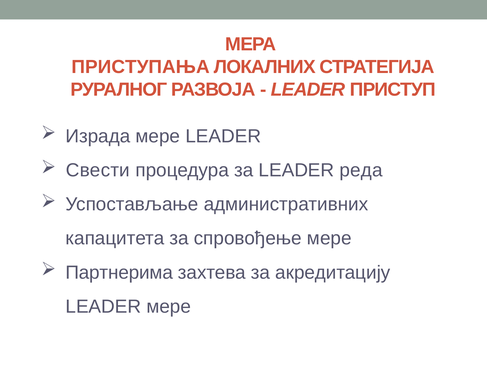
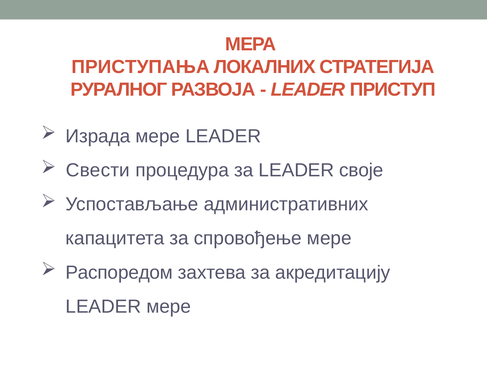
реда: реда -> своје (361, 170)
Партнерима: Партнерима -> Распоредом (119, 273)
